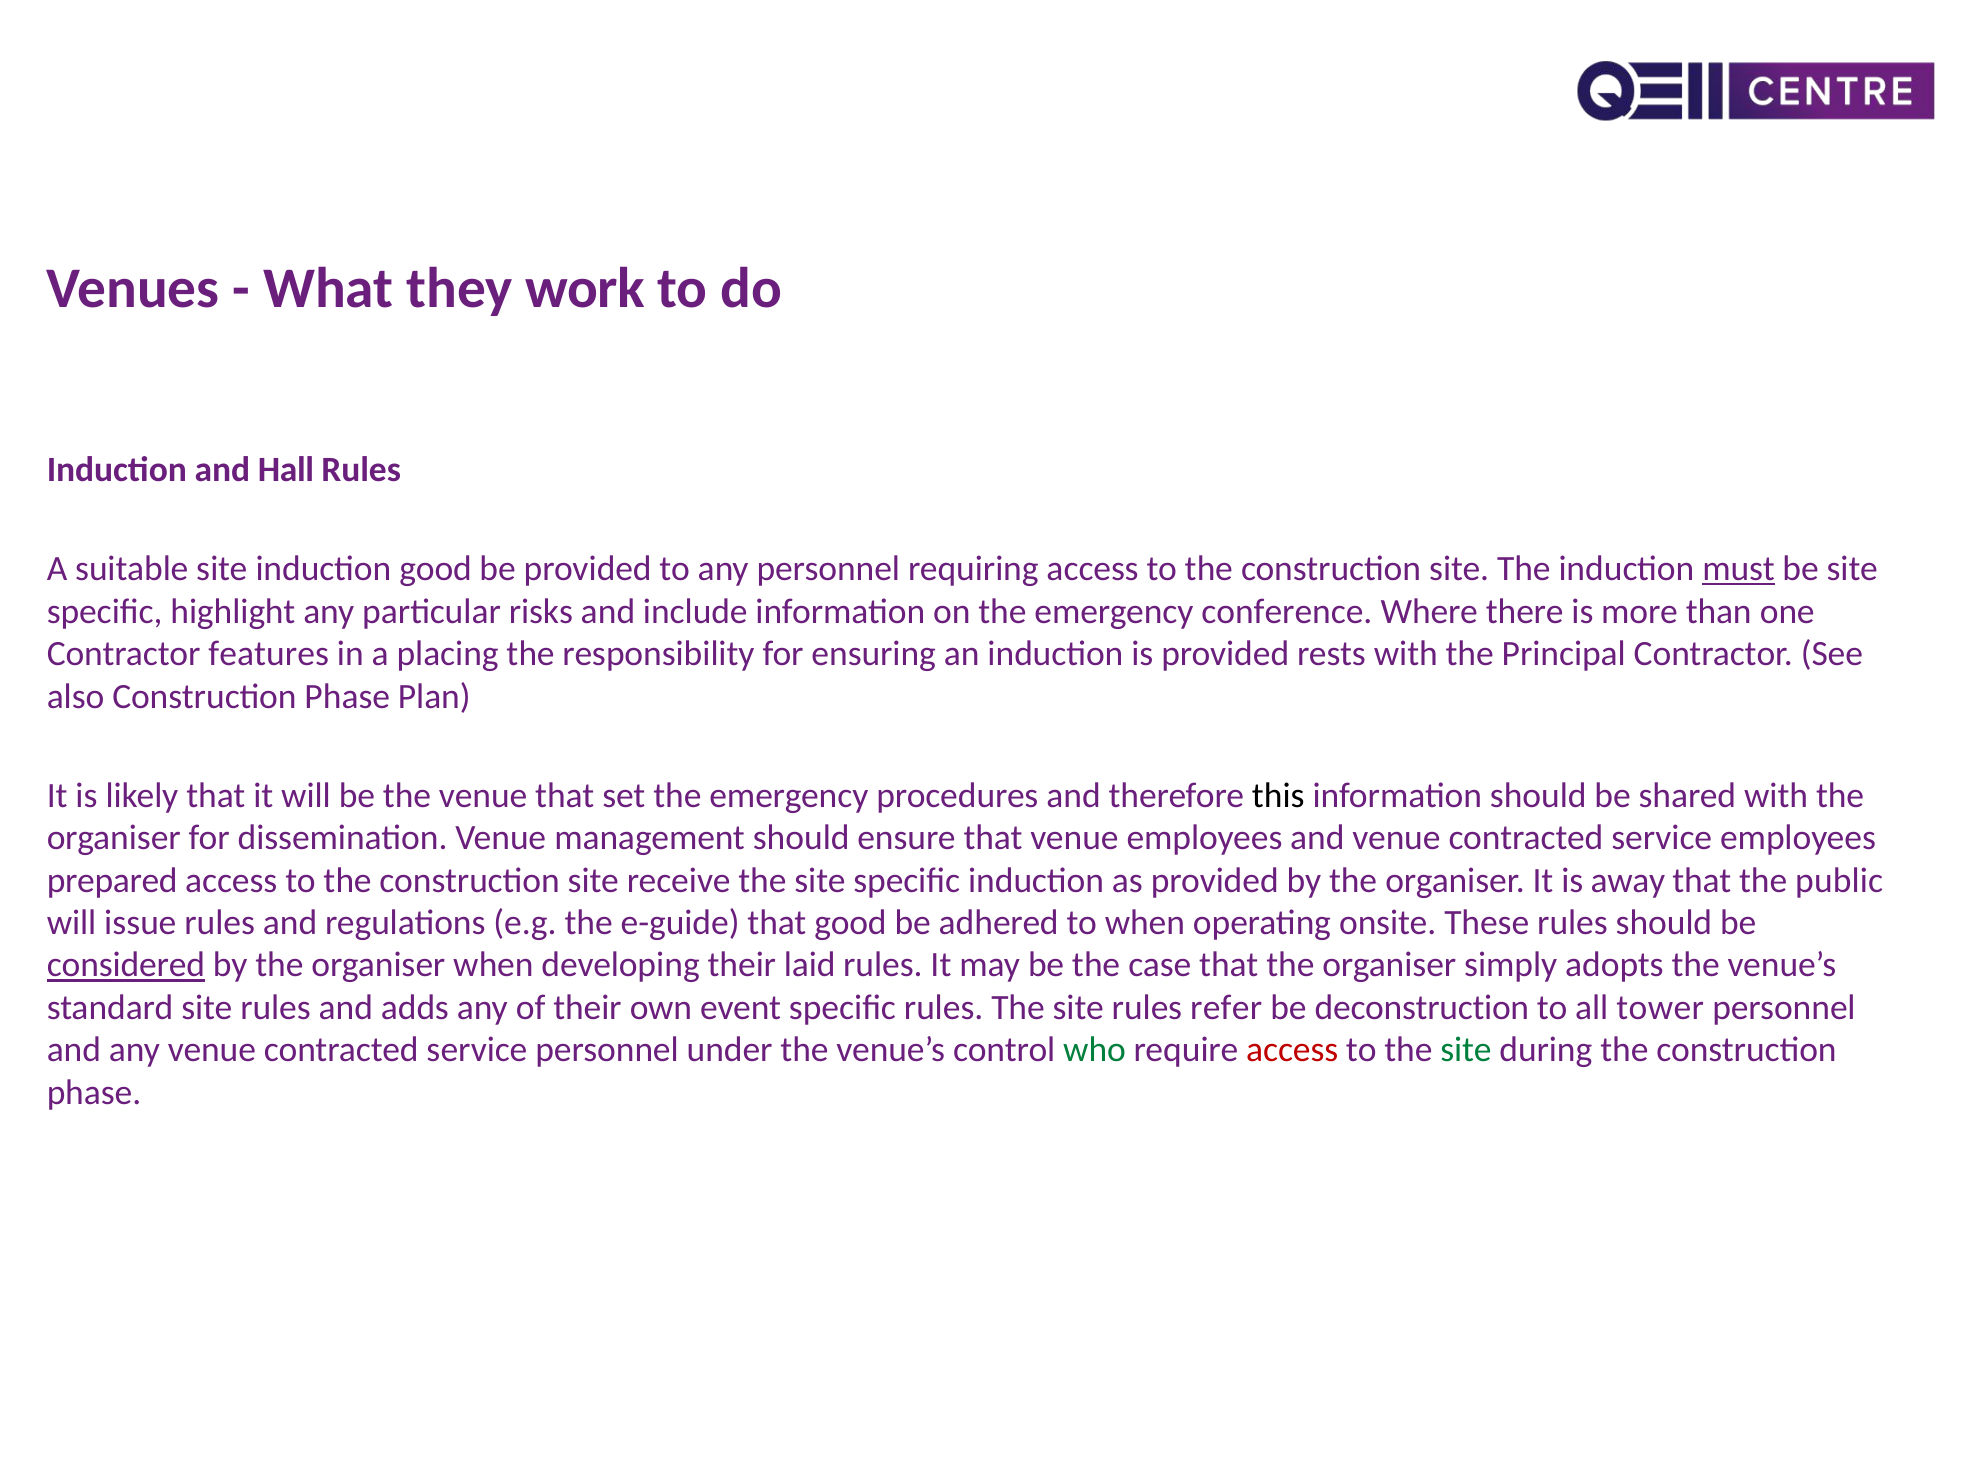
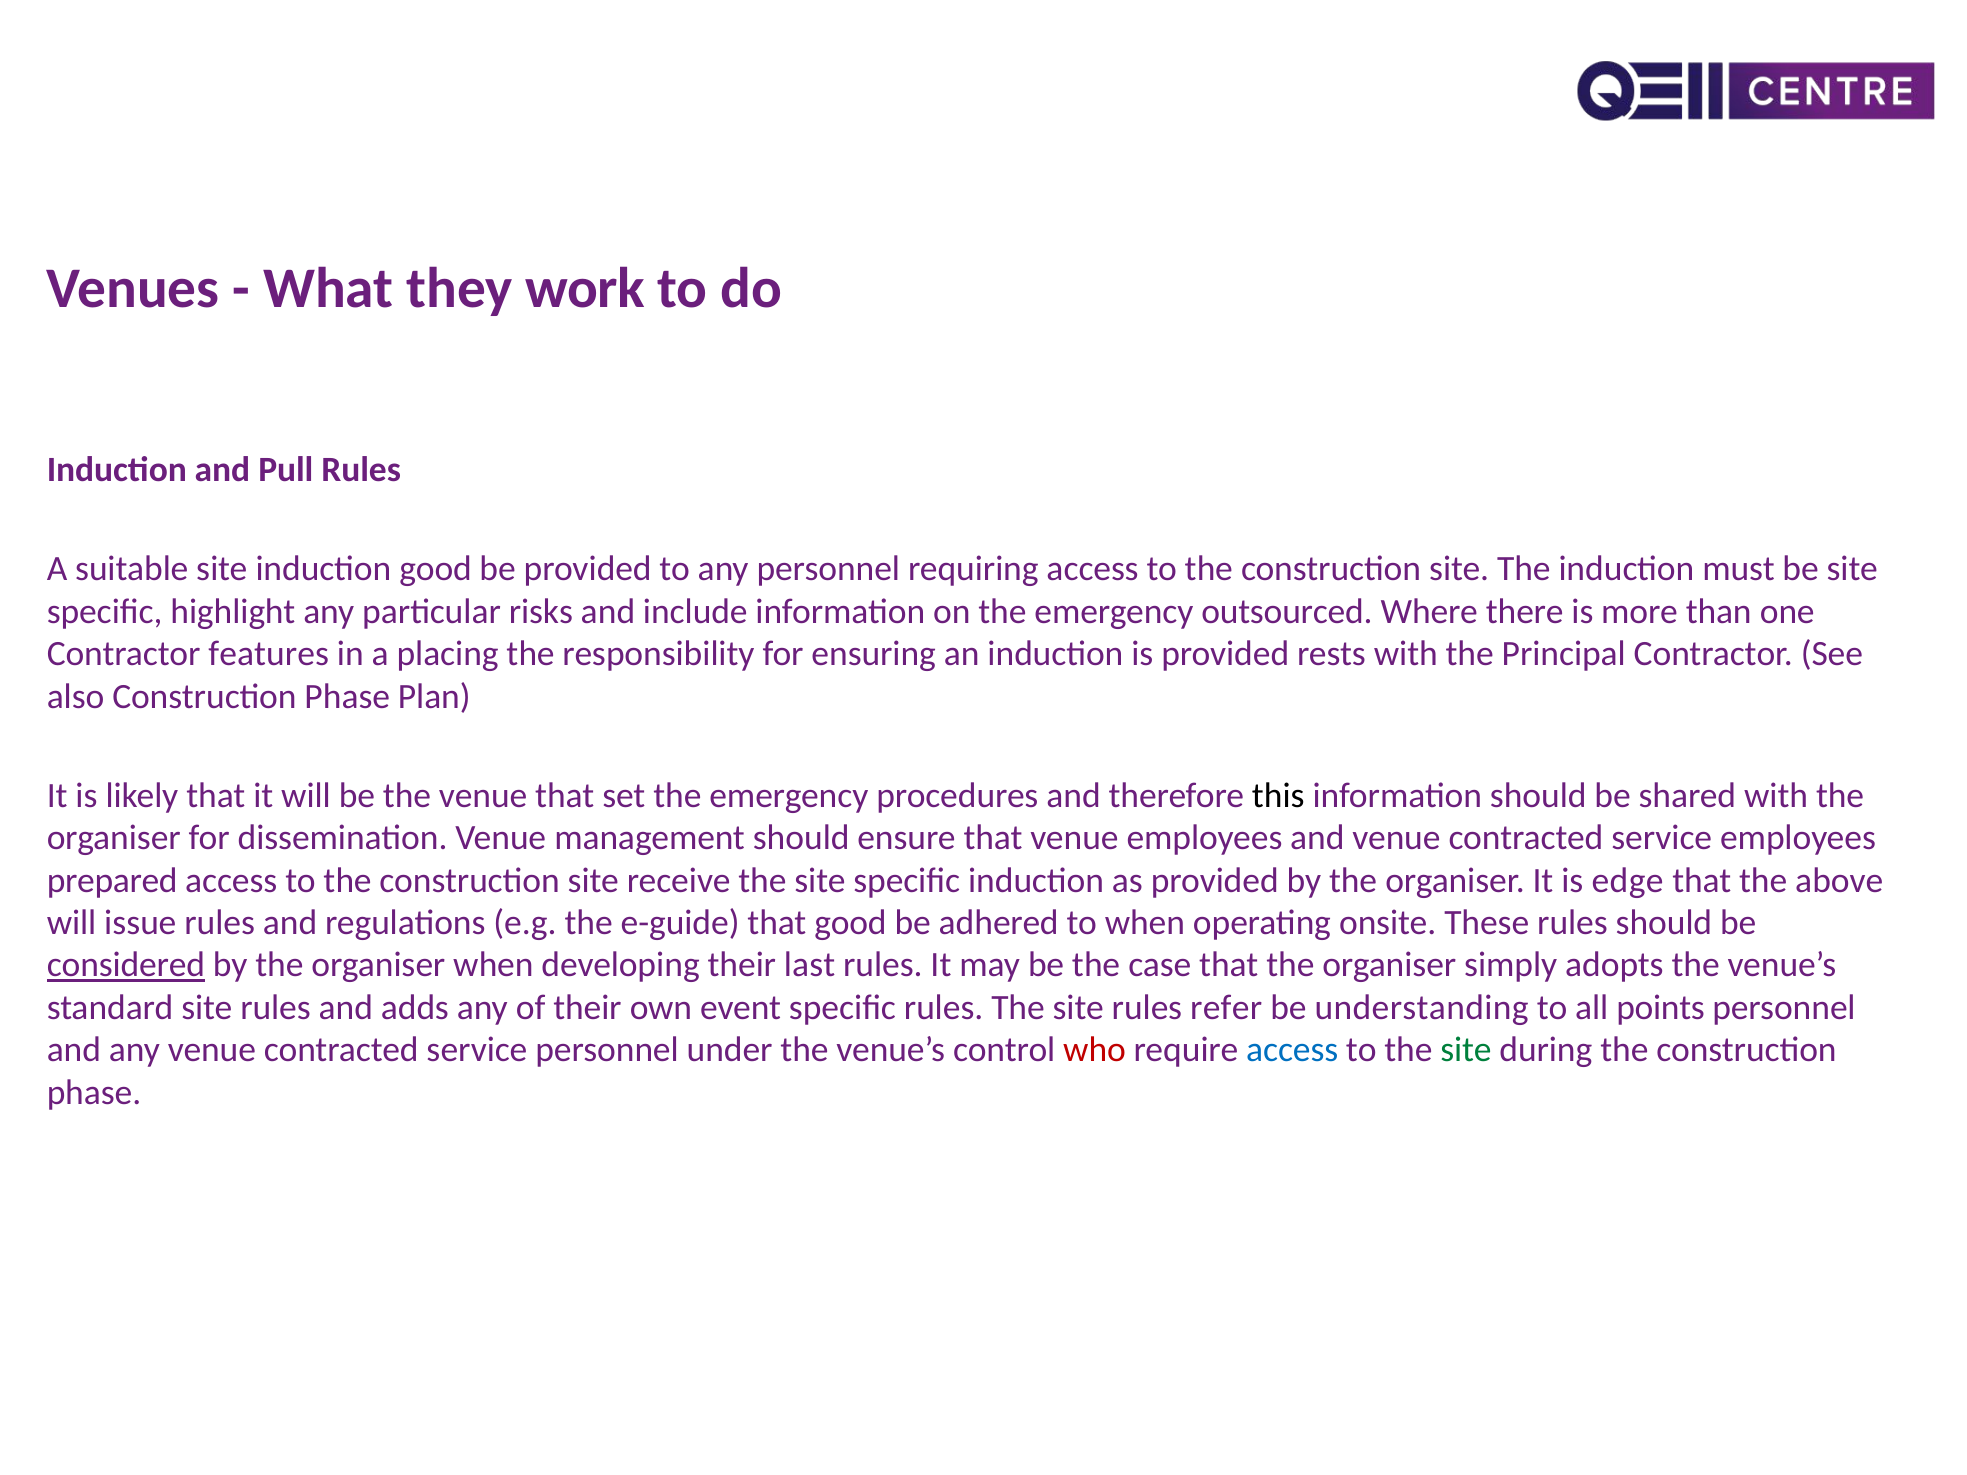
Hall: Hall -> Pull (286, 470)
must underline: present -> none (1739, 569)
conference: conference -> outsourced (1287, 612)
away: away -> edge (1628, 881)
public: public -> above (1839, 881)
laid: laid -> last (810, 965)
deconstruction: deconstruction -> understanding (1422, 1008)
tower: tower -> points (1661, 1008)
who colour: green -> red (1095, 1050)
access colour: red -> blue (1292, 1050)
